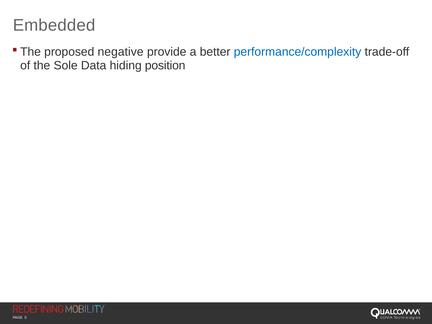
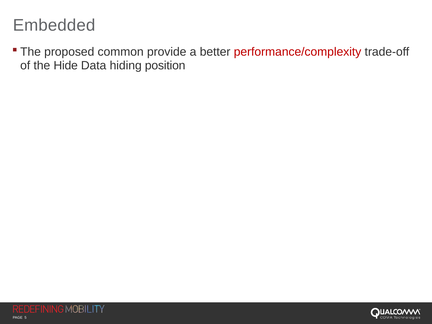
negative: negative -> common (121, 52)
performance/complexity colour: blue -> red (298, 52)
Sole: Sole -> Hide (66, 66)
